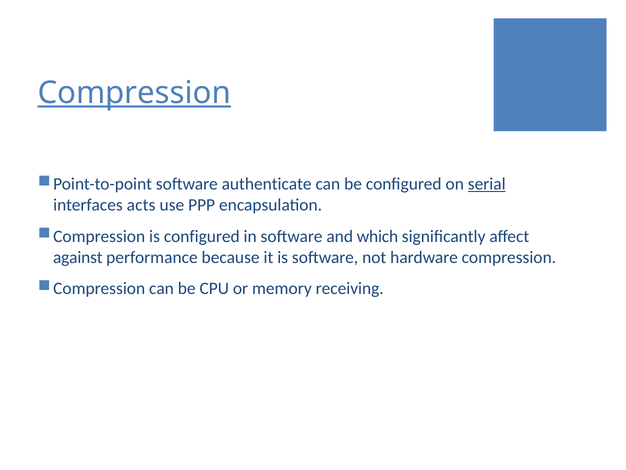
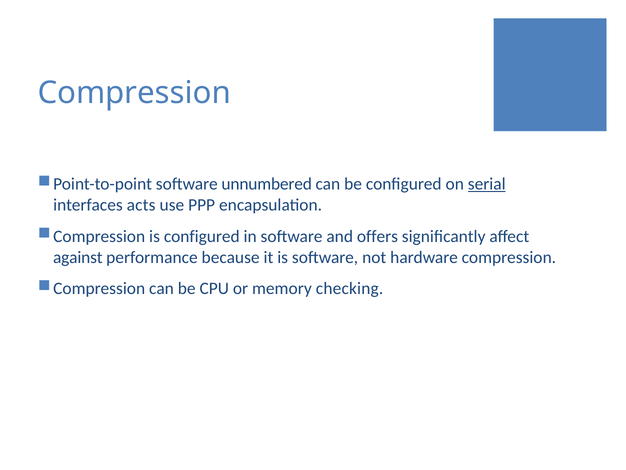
Compression underline: present -> none (134, 93)
authenticate: authenticate -> unnumbered (267, 184)
which: which -> offers (377, 236)
receiving: receiving -> checking (350, 288)
